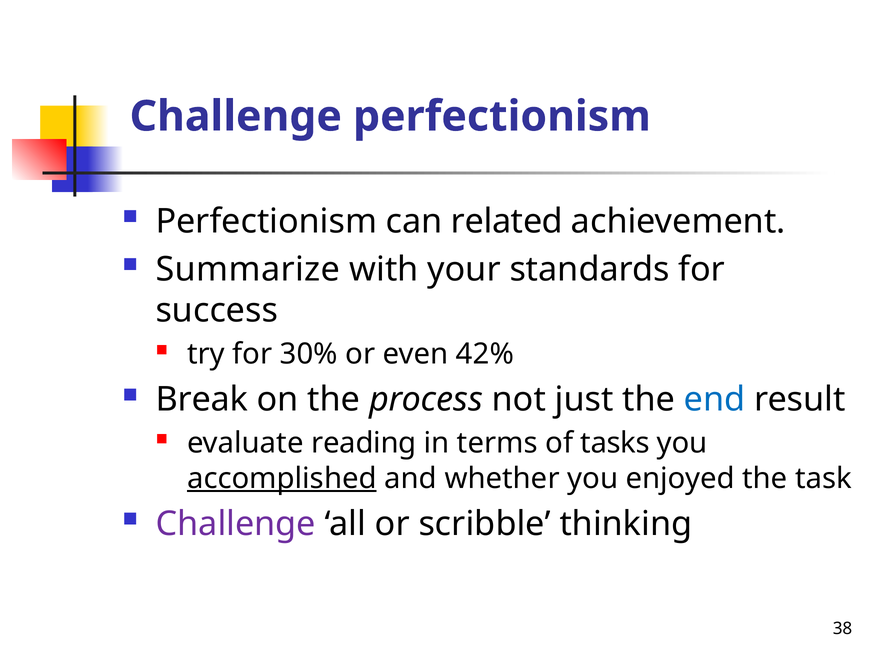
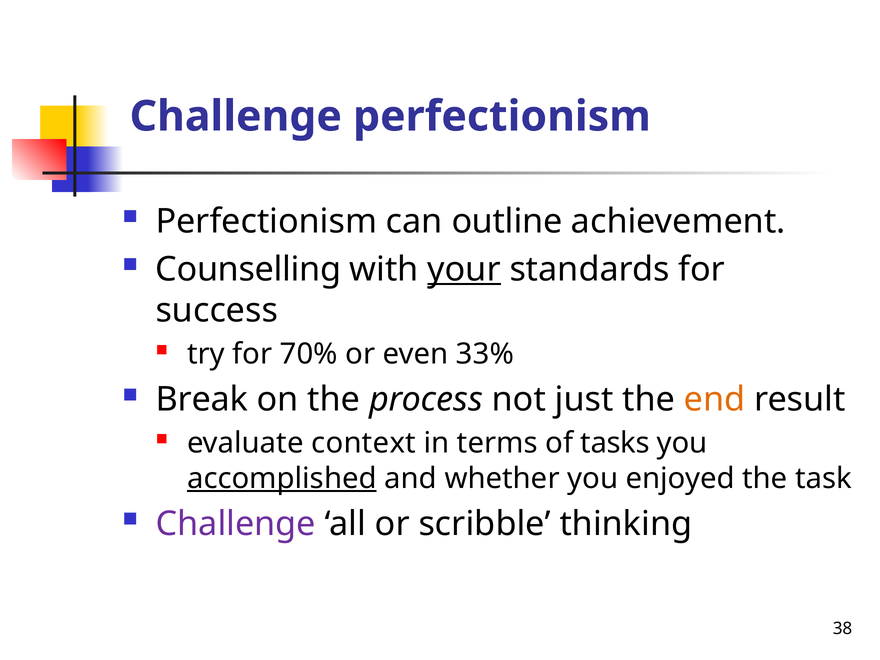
related: related -> outline (507, 222)
Summarize: Summarize -> Counselling (248, 269)
your underline: none -> present (464, 269)
30%: 30% -> 70% (309, 354)
42%: 42% -> 33% (485, 354)
end colour: blue -> orange (715, 400)
reading: reading -> context (364, 443)
